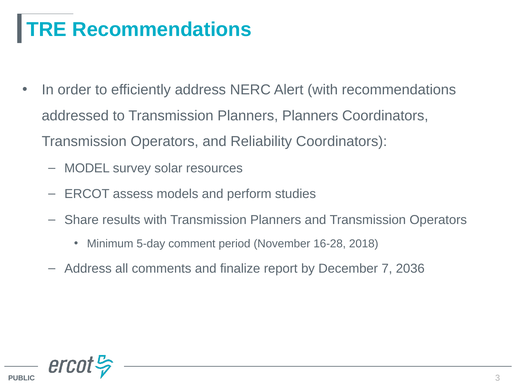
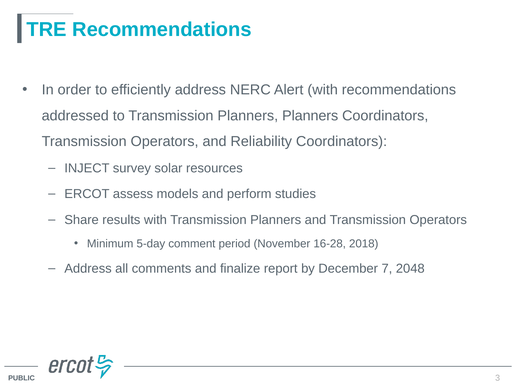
MODEL: MODEL -> INJECT (87, 168)
2036: 2036 -> 2048 (410, 269)
